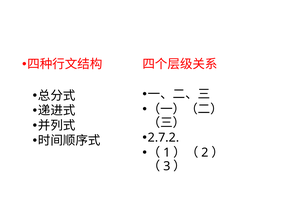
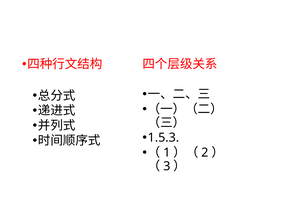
2.7.2: 2.7.2 -> 1.5.3 (163, 138)
